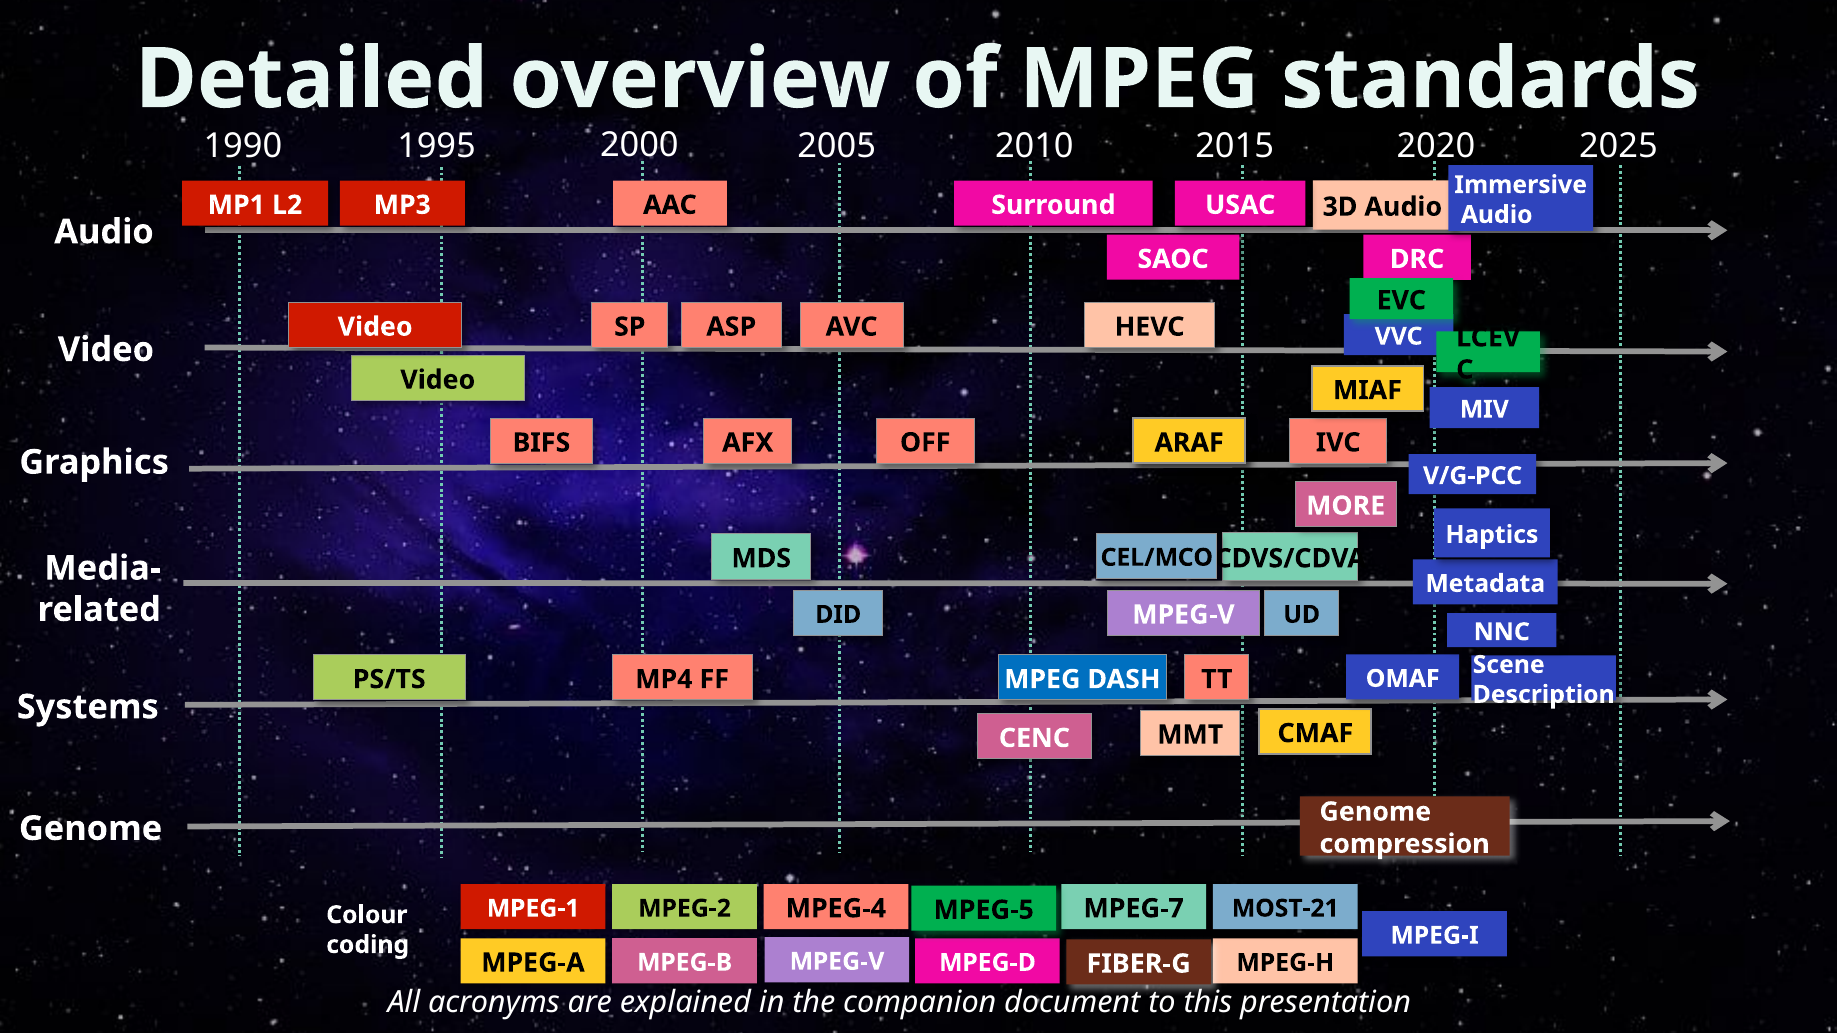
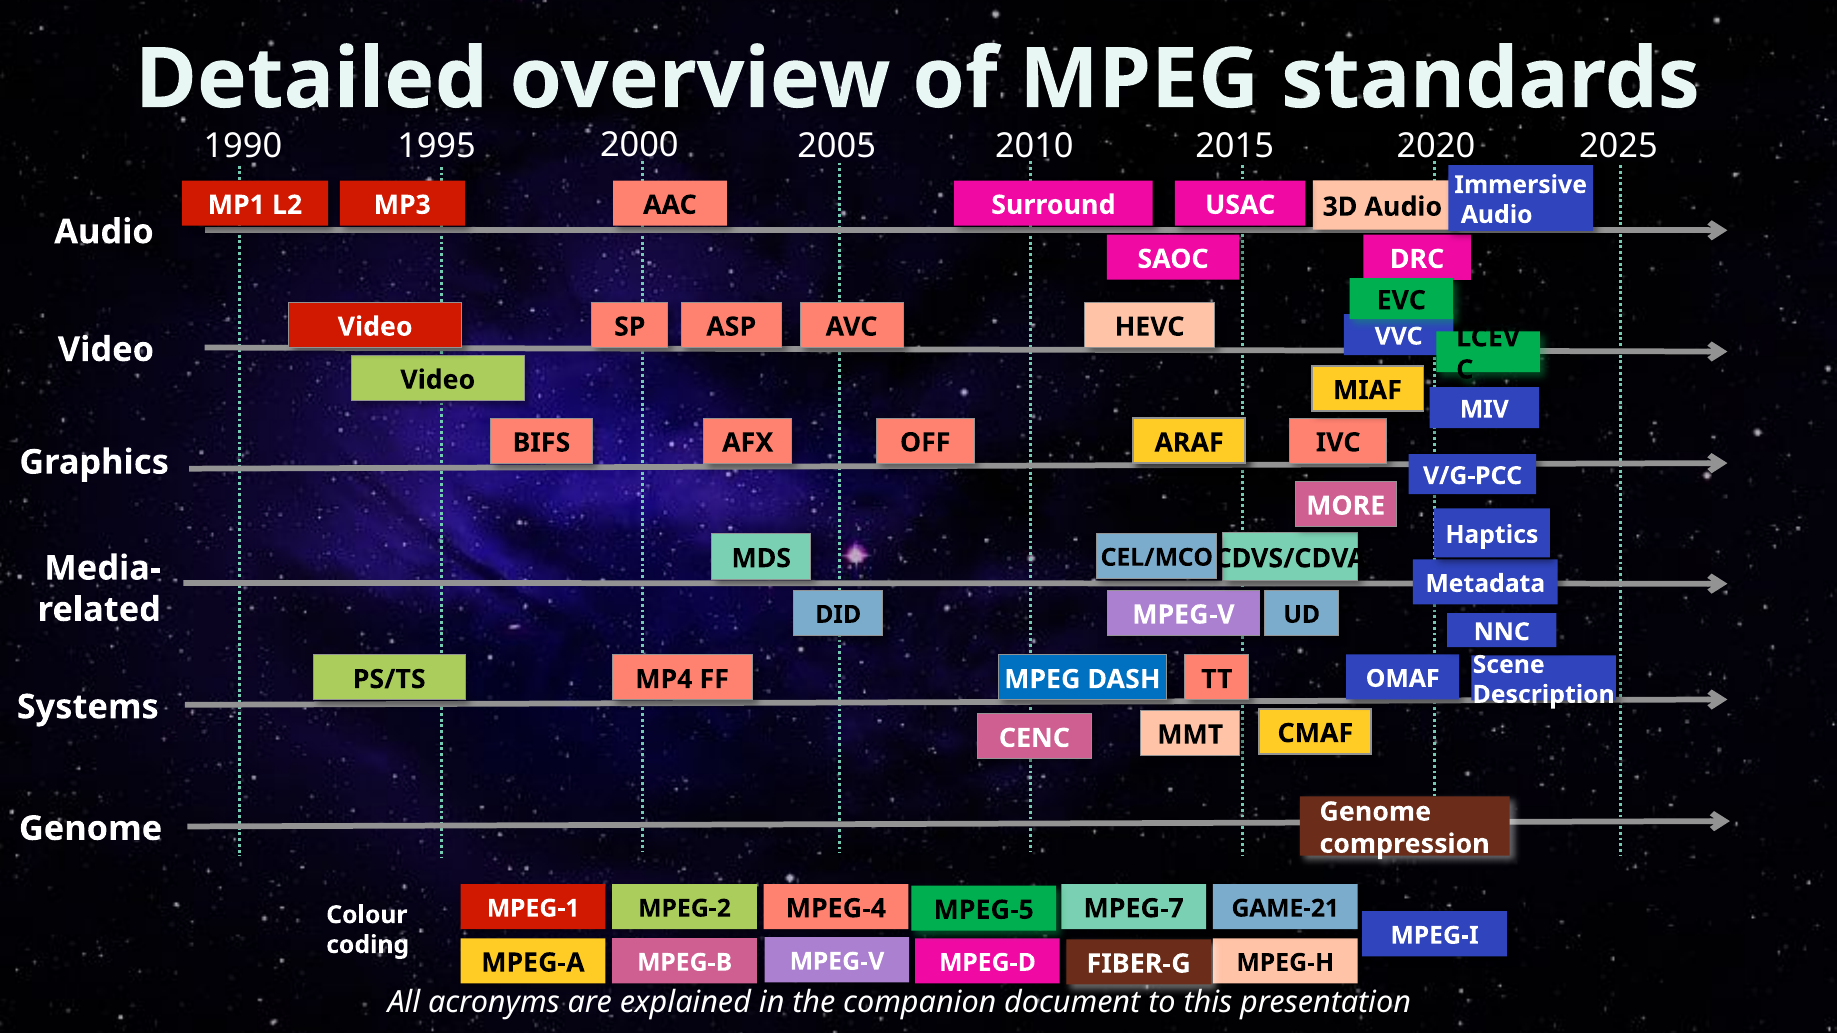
MOST-21: MOST-21 -> GAME-21 (1285, 909)
